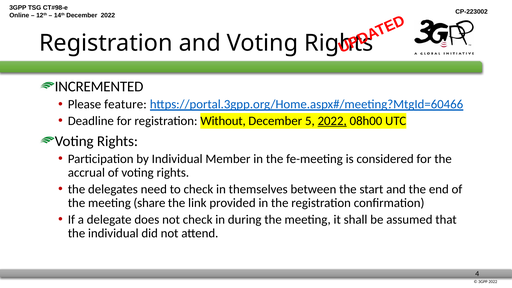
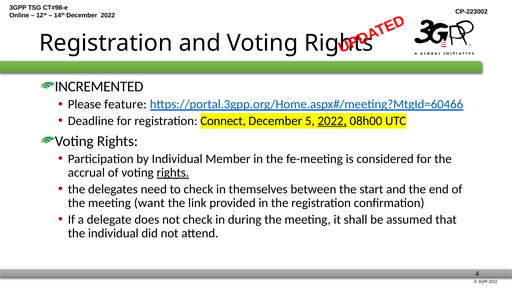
Without: Without -> Connect (223, 121)
rights underline: none -> present (173, 173)
share: share -> want (149, 203)
